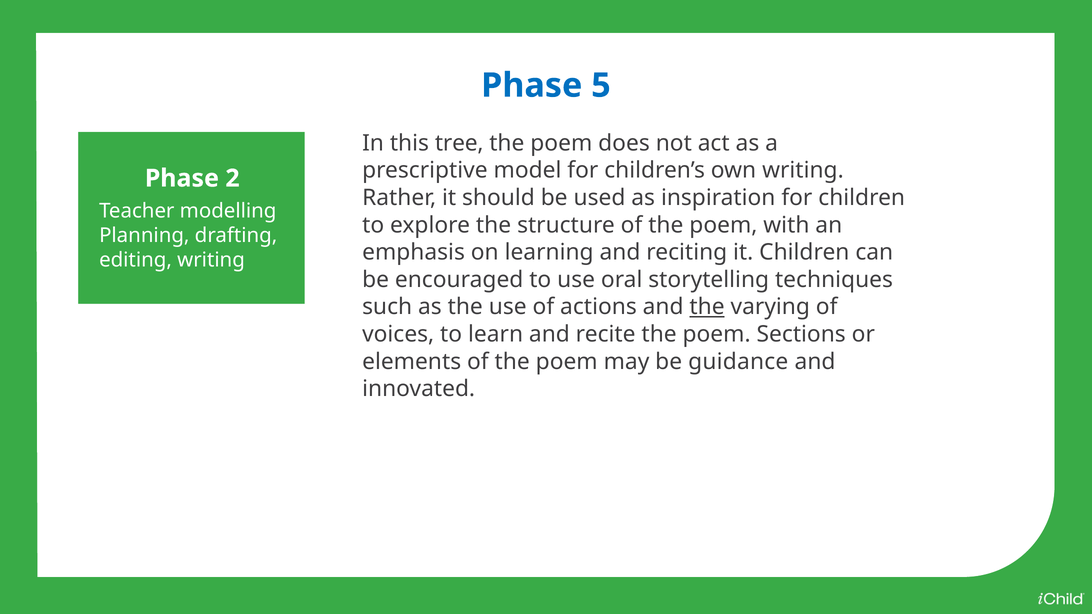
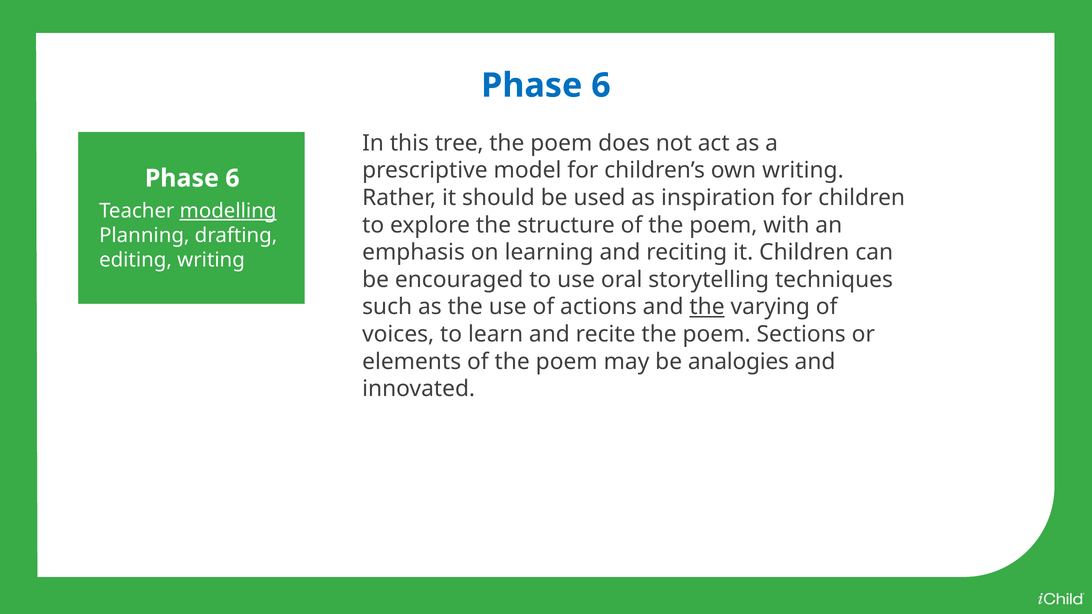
5: 5 -> 6 (601, 86)
2: 2 -> 6 (232, 178)
modelling underline: none -> present (228, 211)
guidance: guidance -> analogies (738, 362)
